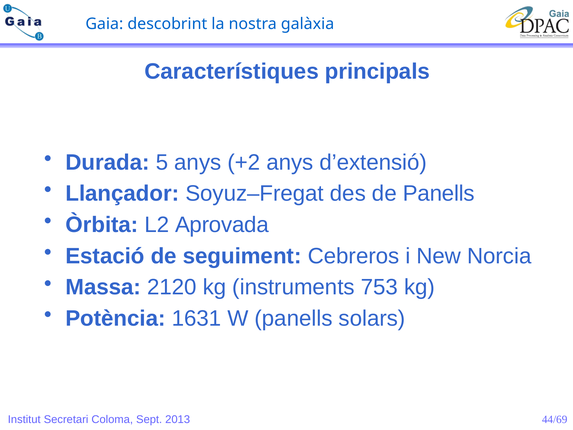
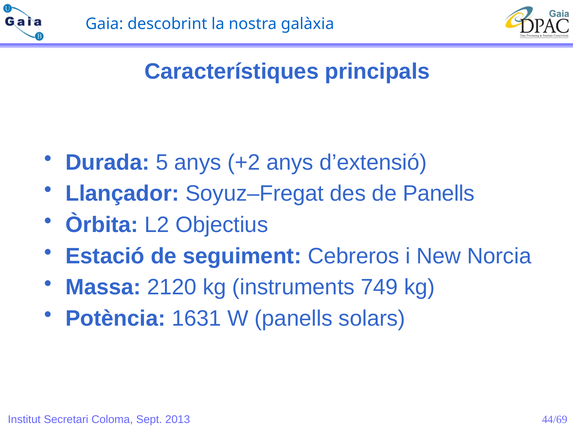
Aprovada: Aprovada -> Objectius (222, 225)
753: 753 -> 749 (379, 287)
